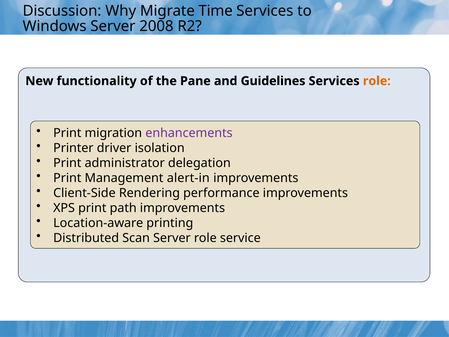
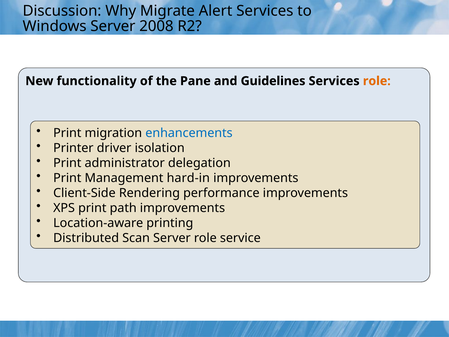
Time: Time -> Alert (216, 11)
enhancements colour: purple -> blue (189, 133)
alert-in: alert-in -> hard-in (188, 178)
